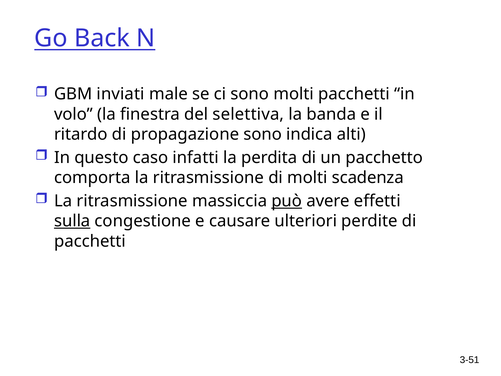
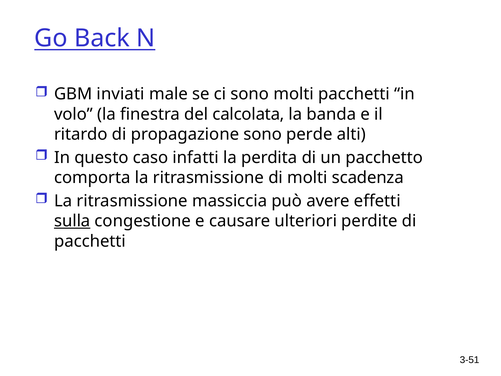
selettiva: selettiva -> calcolata (249, 114)
indica: indica -> perde (309, 134)
può underline: present -> none (287, 201)
